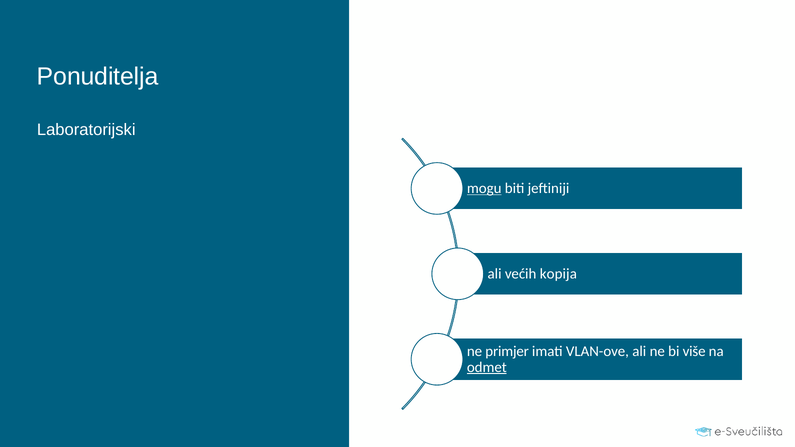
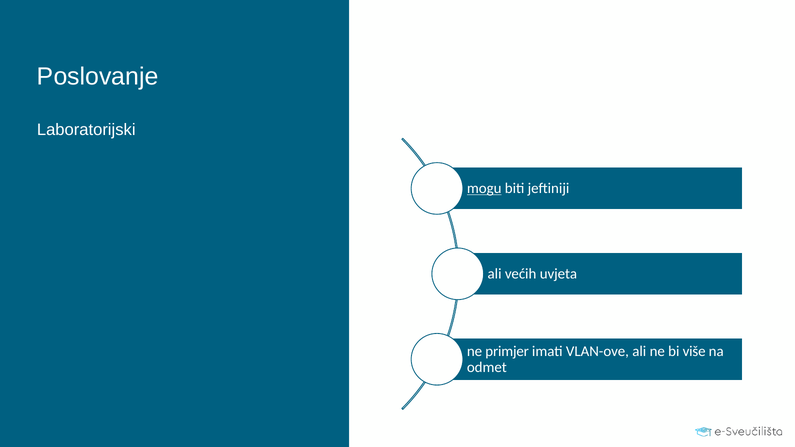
Ponuditelja: Ponuditelja -> Poslovanje (98, 76)
kopija: kopija -> uvjeta (558, 274)
odmet underline: present -> none (487, 367)
